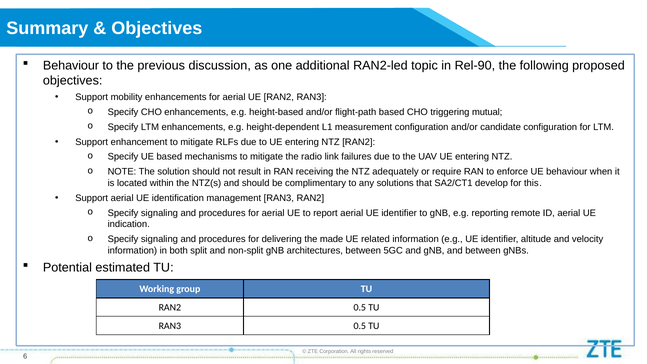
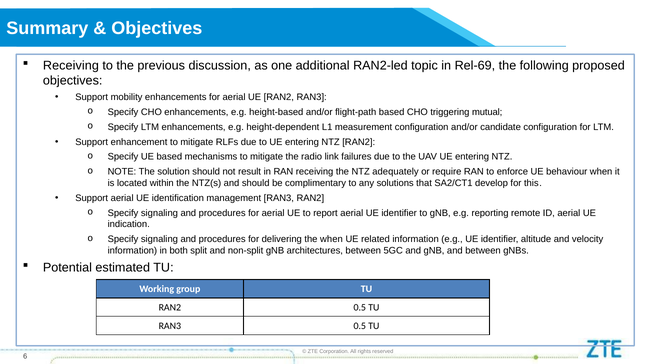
Behaviour: Behaviour -> Receiving (71, 65)
Rel-90: Rel-90 -> Rel-69 (475, 65)
the made: made -> when (331, 239)
